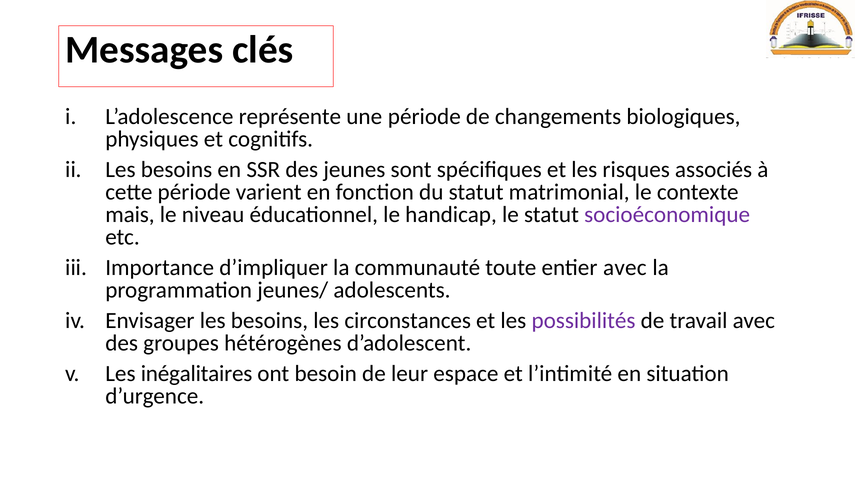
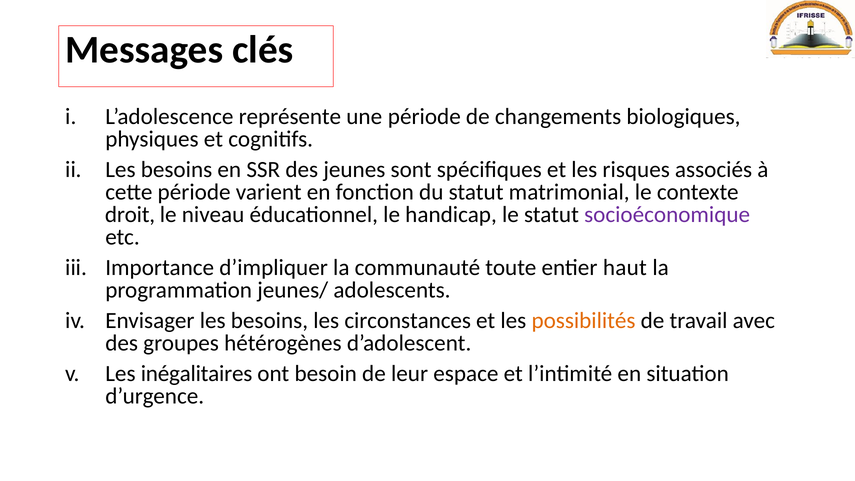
mais: mais -> droit (130, 214)
entier avec: avec -> haut (625, 267)
possibilités colour: purple -> orange (584, 320)
